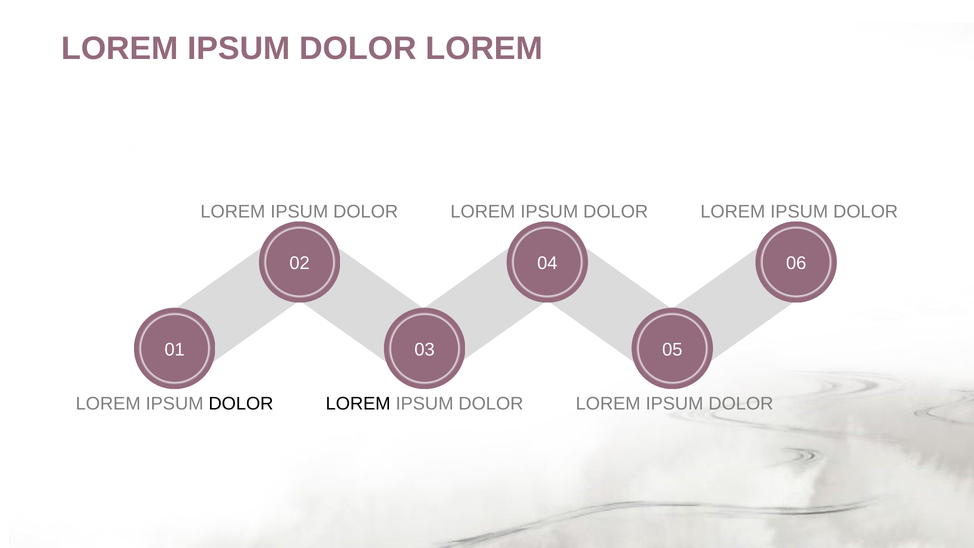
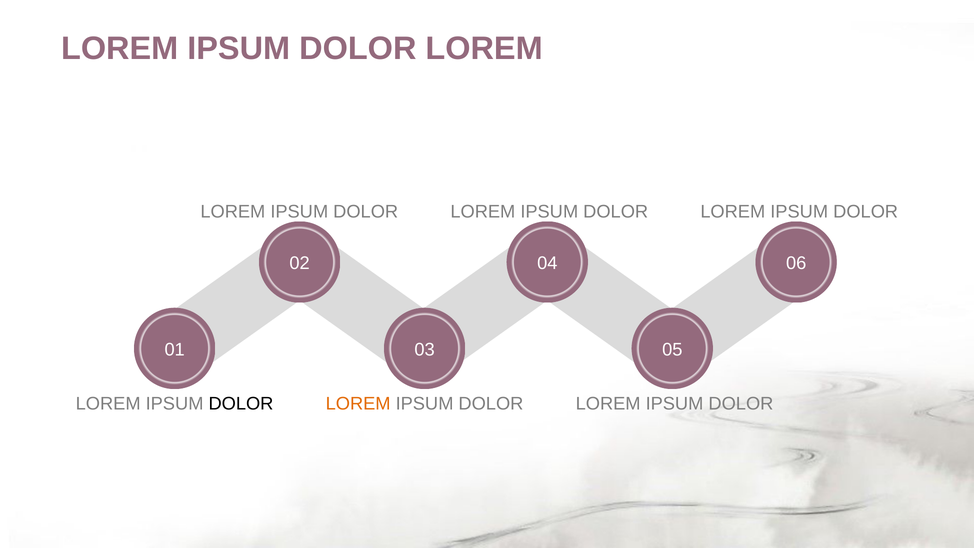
LOREM colour: black -> orange (358, 403)
